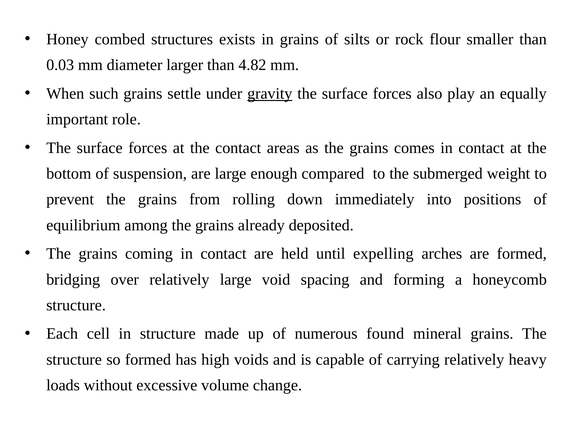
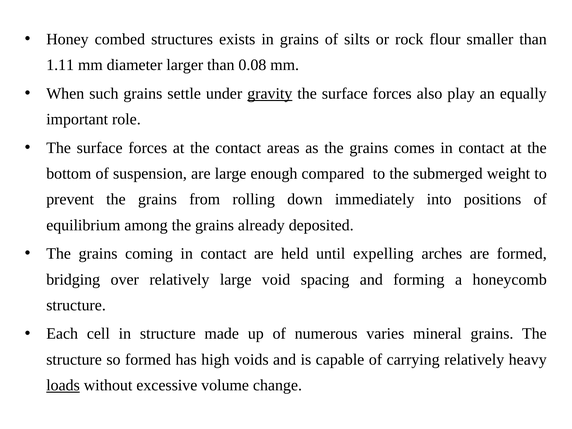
0.03: 0.03 -> 1.11 (60, 65)
4.82: 4.82 -> 0.08 (252, 65)
found: found -> varies (385, 334)
loads underline: none -> present (63, 385)
